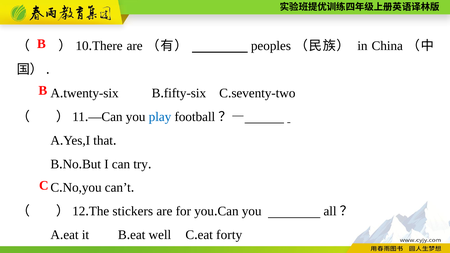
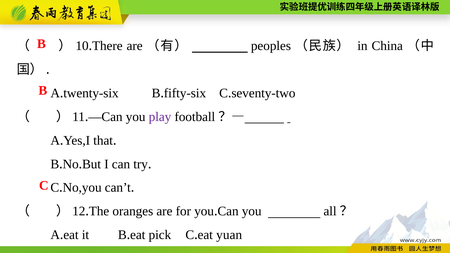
play colour: blue -> purple (160, 117)
stickers: stickers -> oranges (133, 211)
well: well -> pick (160, 235)
forty: forty -> yuan (229, 235)
